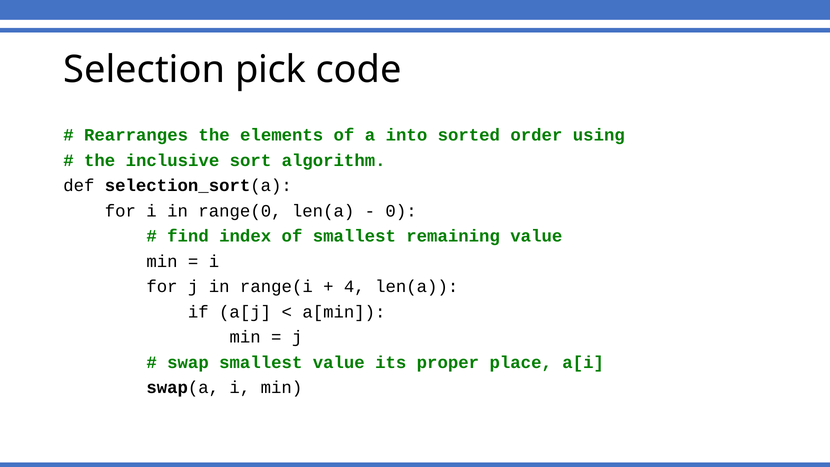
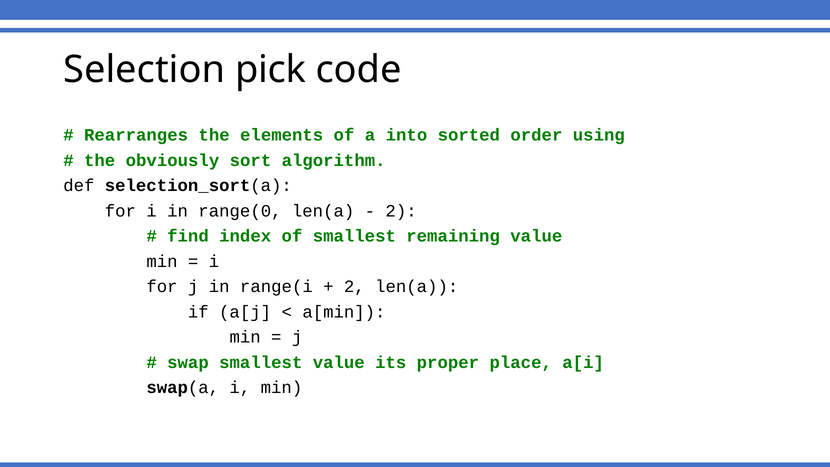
inclusive: inclusive -> obviously (172, 160)
0: 0 -> 2 (401, 211)
4: 4 -> 2 (354, 287)
